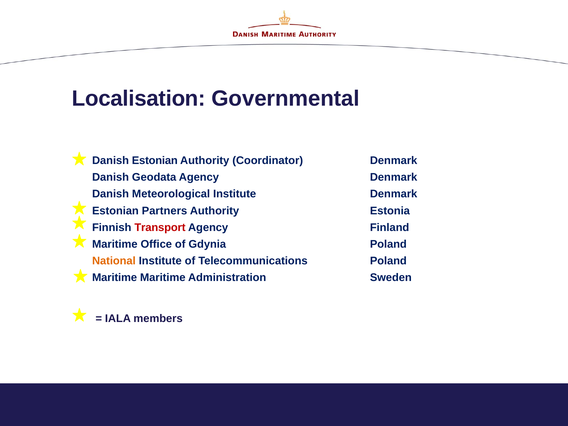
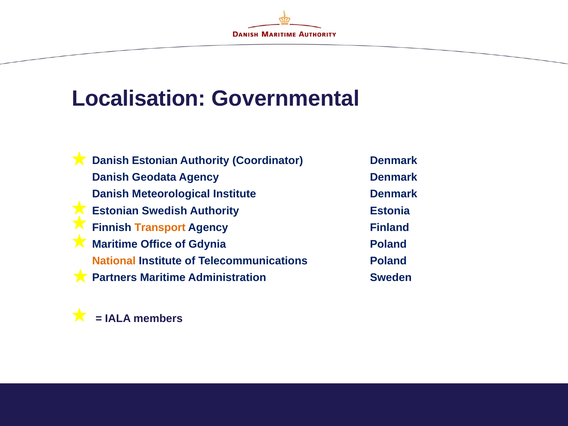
Partners: Partners -> Swedish (165, 211)
Transport colour: red -> orange (160, 227)
Maritime: Maritime -> Partners (115, 278)
